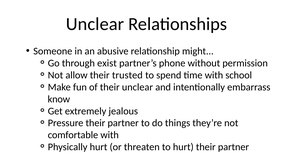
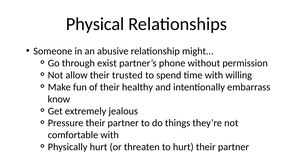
Unclear: Unclear -> Physical (95, 24)
school: school -> willing (239, 75)
their unclear: unclear -> healthy (137, 87)
